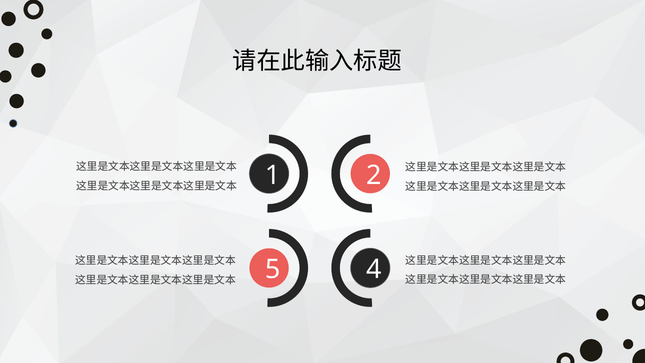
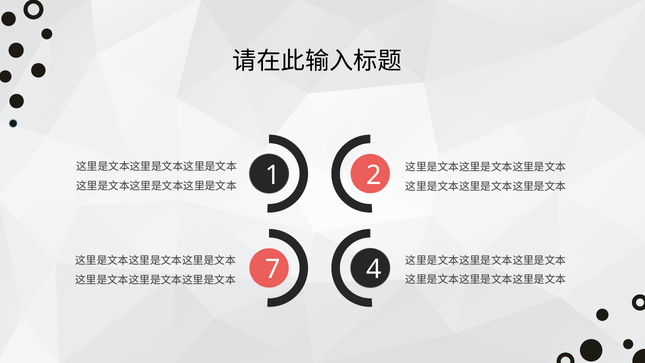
5: 5 -> 7 (273, 269)
